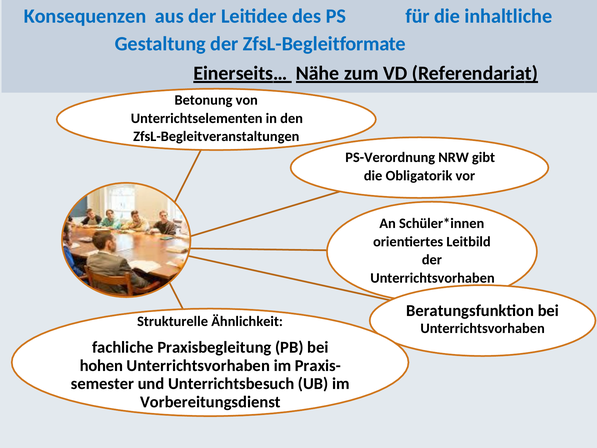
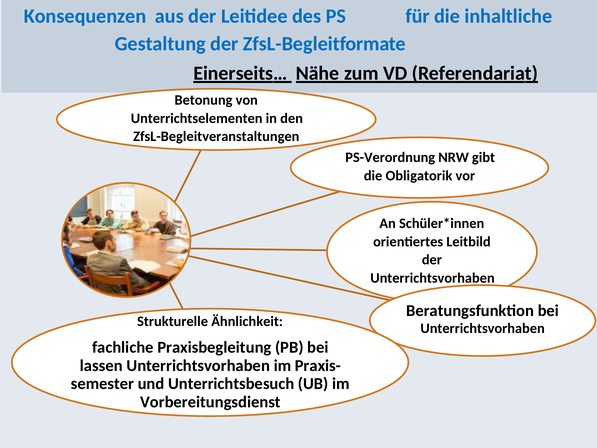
hohen: hohen -> lassen (101, 365)
